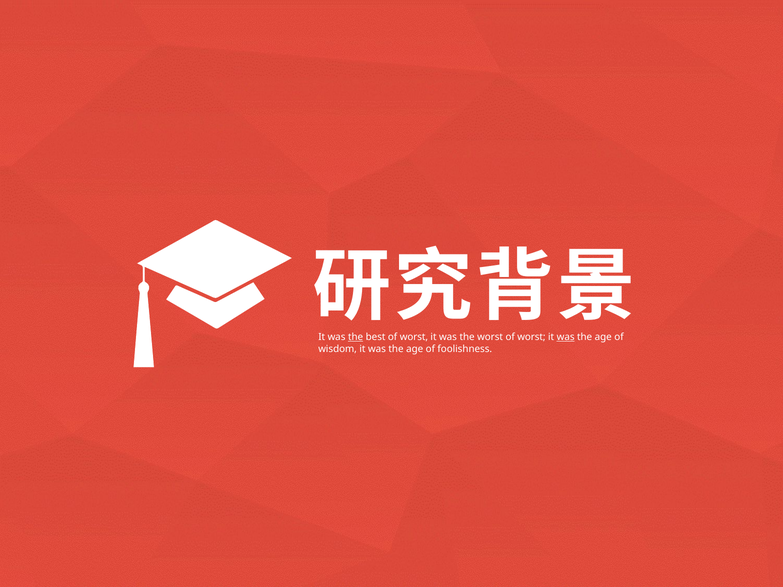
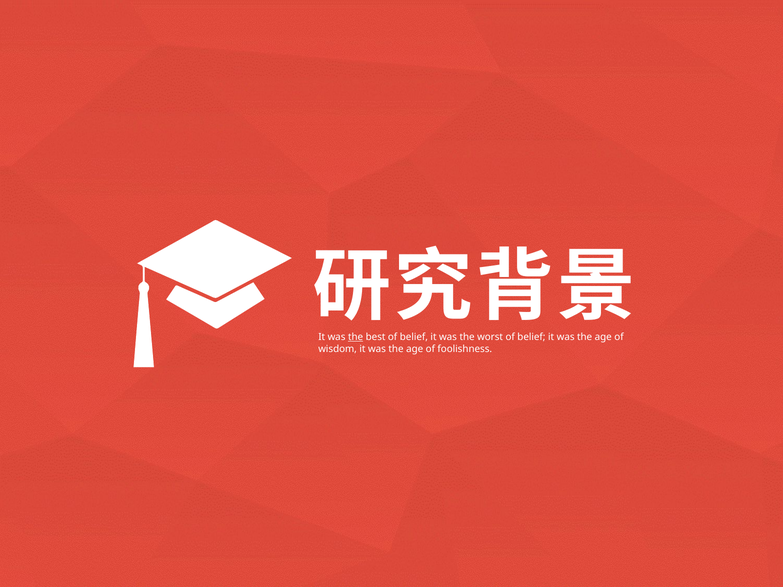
best of worst: worst -> belief (414, 337)
worst of worst: worst -> belief (531, 337)
was underline: present -> none (566, 337)
